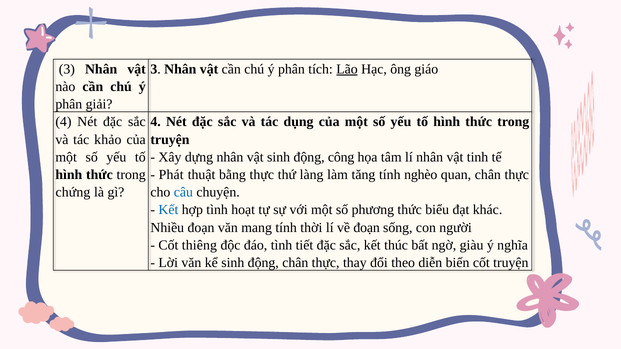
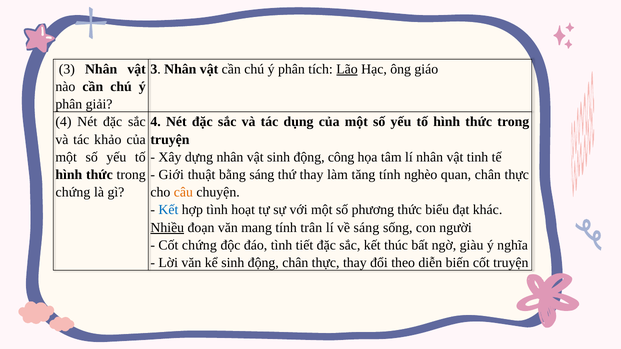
Phát: Phát -> Giới (171, 175)
bằng thực: thực -> sáng (262, 175)
thứ làng: làng -> thay (312, 175)
câu colour: blue -> orange (183, 192)
Nhiều underline: none -> present (167, 228)
thời: thời -> trân (311, 228)
về đoạn: đoạn -> sáng (366, 228)
Cốt thiêng: thiêng -> chứng (199, 245)
